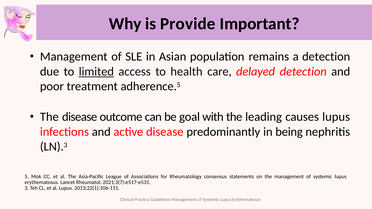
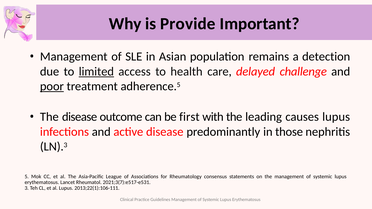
delayed detection: detection -> challenge (303, 72)
poor underline: none -> present (52, 86)
goal: goal -> first (189, 117)
being: being -> those (289, 132)
